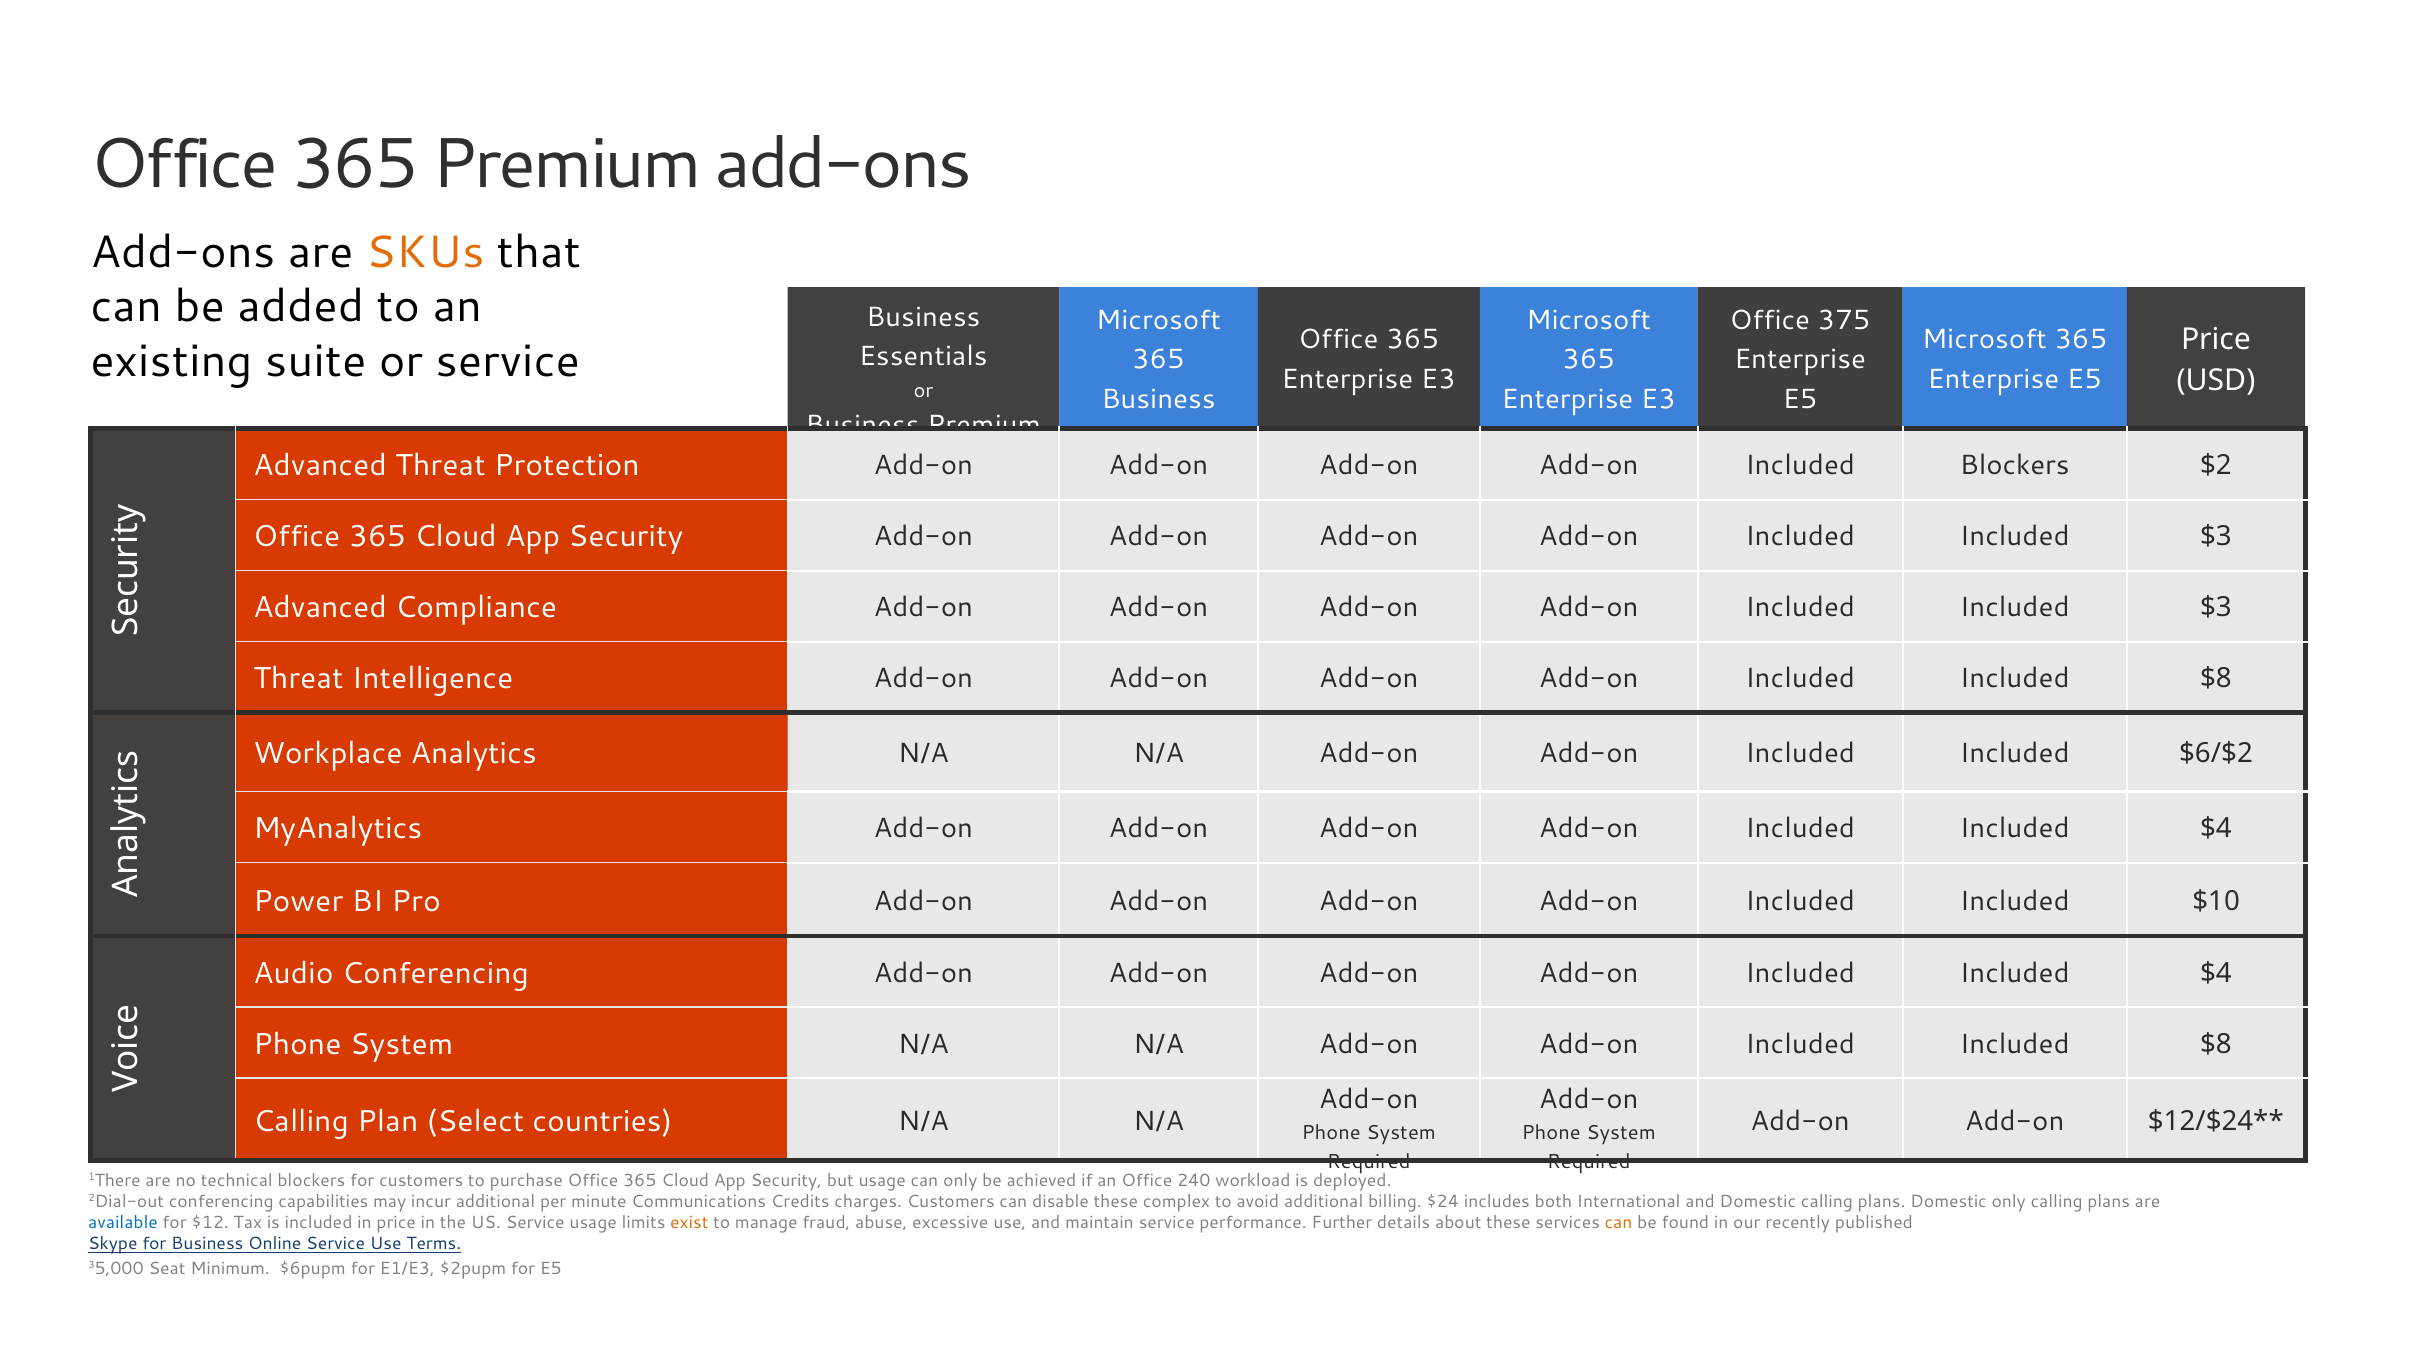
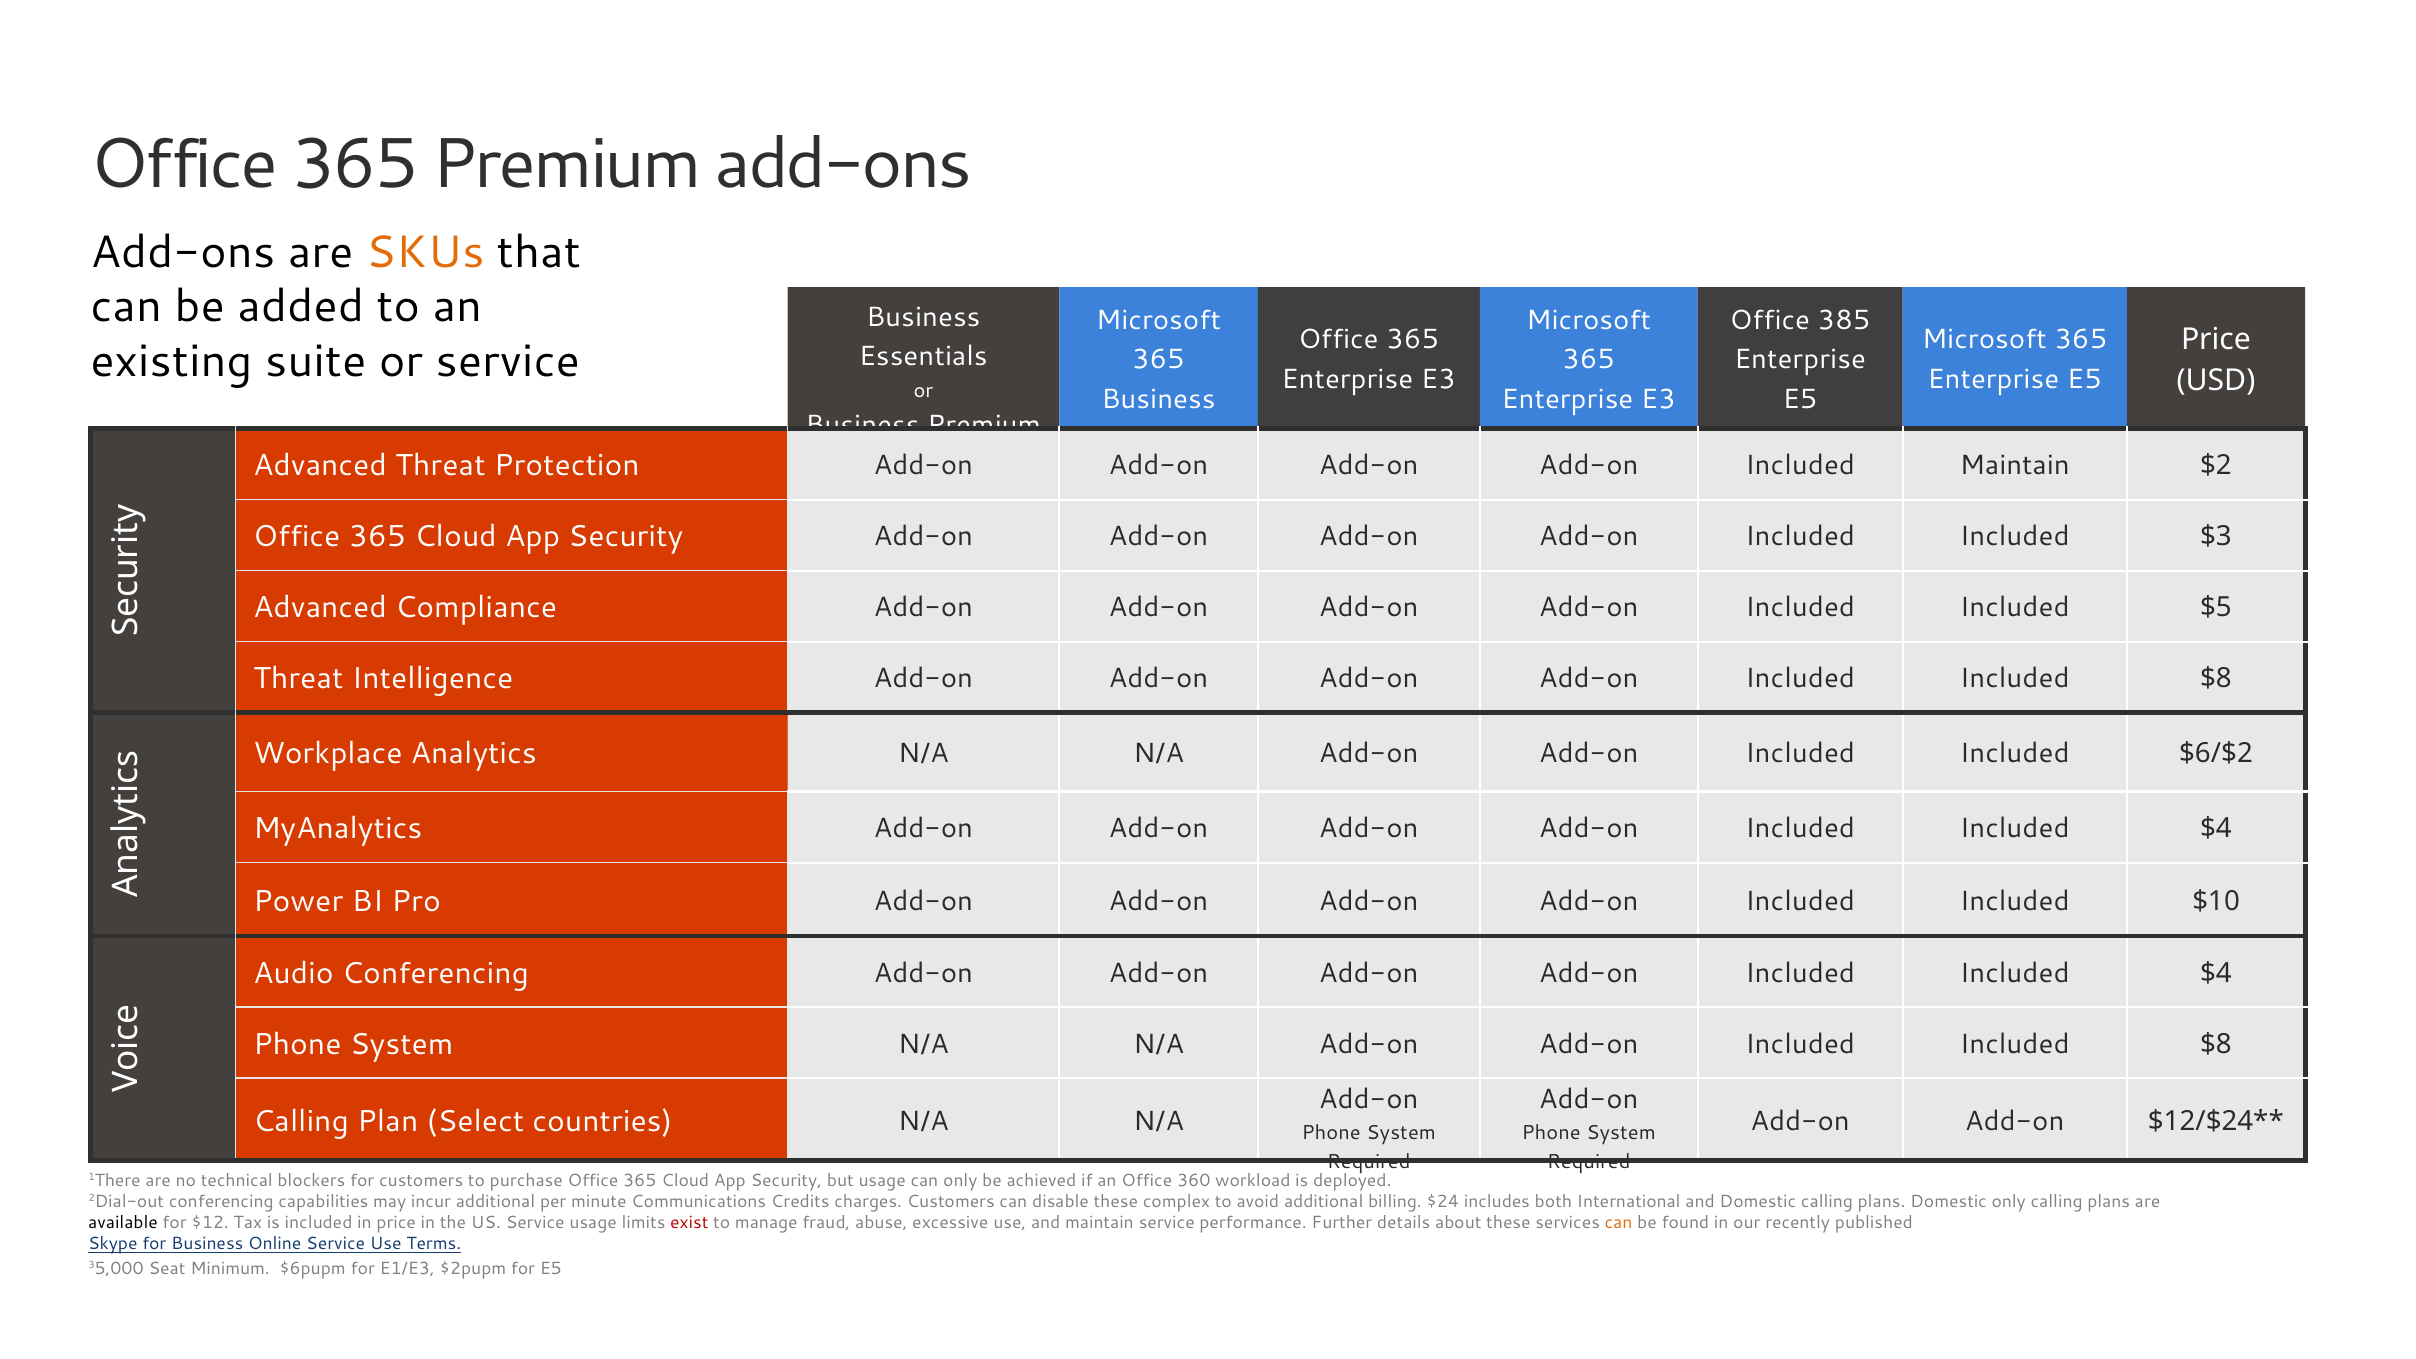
375: 375 -> 385 (1844, 320)
Included Blockers: Blockers -> Maintain (2015, 466)
$3: $3 -> $5 (2216, 608)
240: 240 -> 360 (1194, 1180)
available colour: blue -> black (123, 1223)
exist colour: orange -> red (689, 1223)
